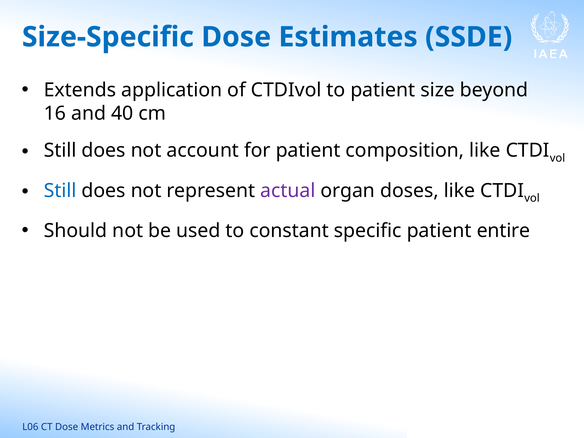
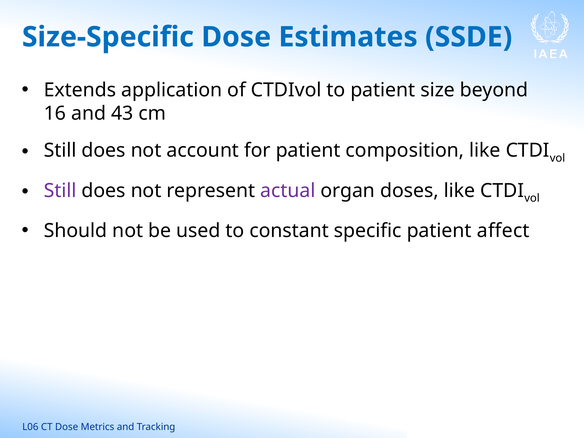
40: 40 -> 43 (122, 113)
Still colour: blue -> purple (60, 191)
entire: entire -> affect (503, 231)
